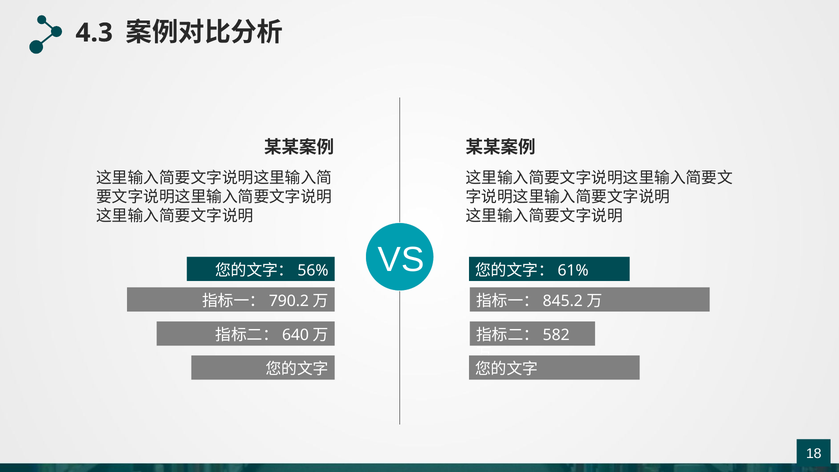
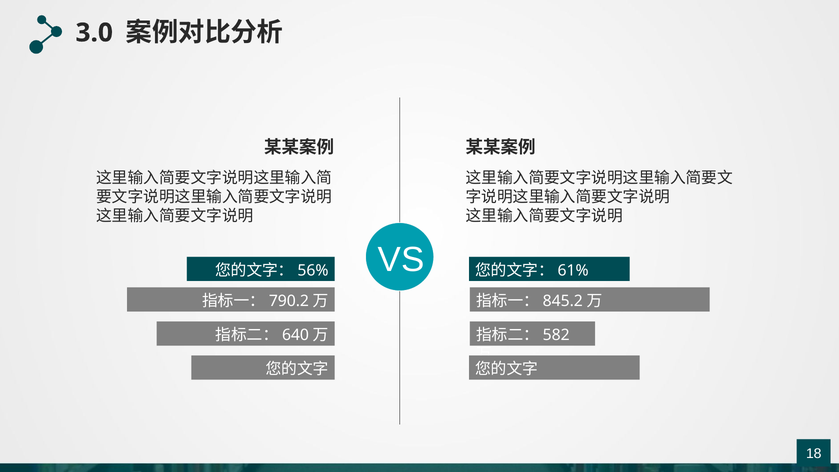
4.3: 4.3 -> 3.0 (94, 33)
